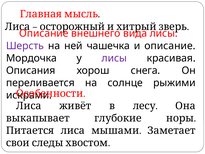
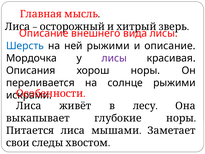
Шерсть colour: purple -> blue (25, 46)
ней чашечка: чашечка -> рыжими (108, 46)
хорош снега: снега -> норы (145, 70)
